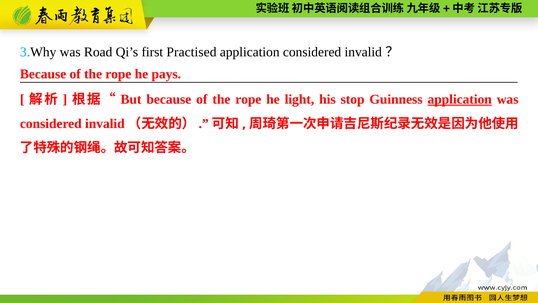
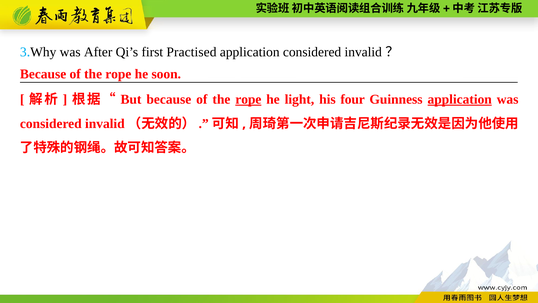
Road: Road -> After (98, 52)
pays: pays -> soon (166, 74)
rope underline: none -> present (248, 99)
stop: stop -> four (353, 99)
